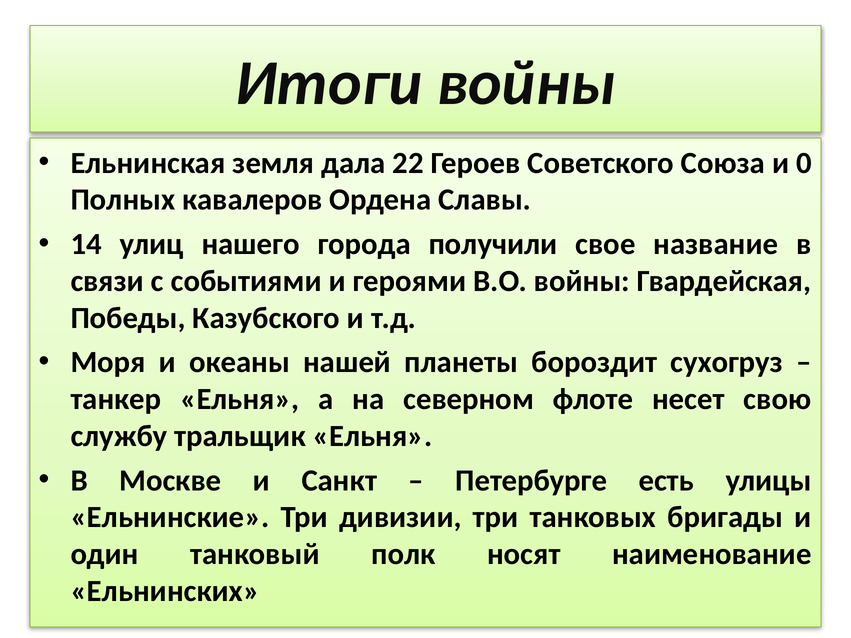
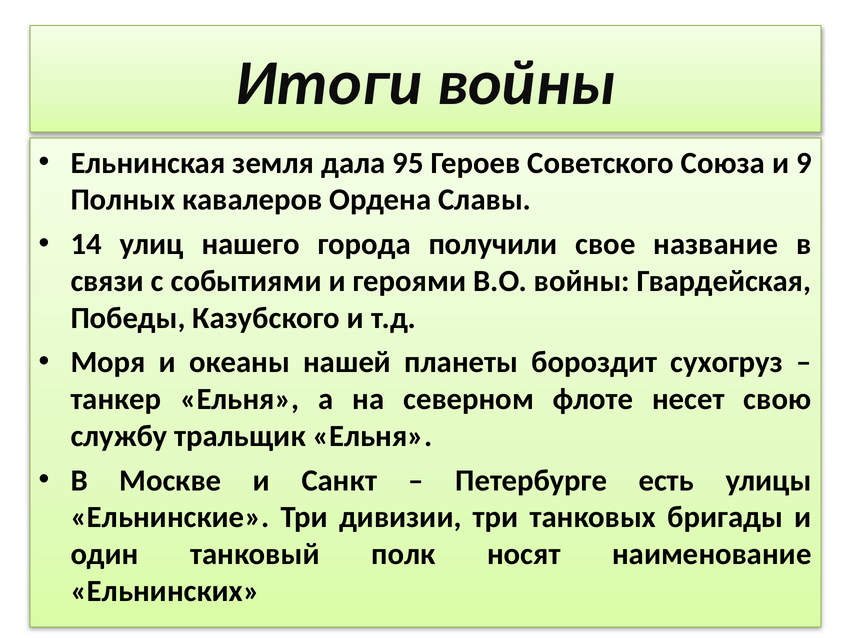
22: 22 -> 95 (408, 163)
0: 0 -> 9 (804, 163)
